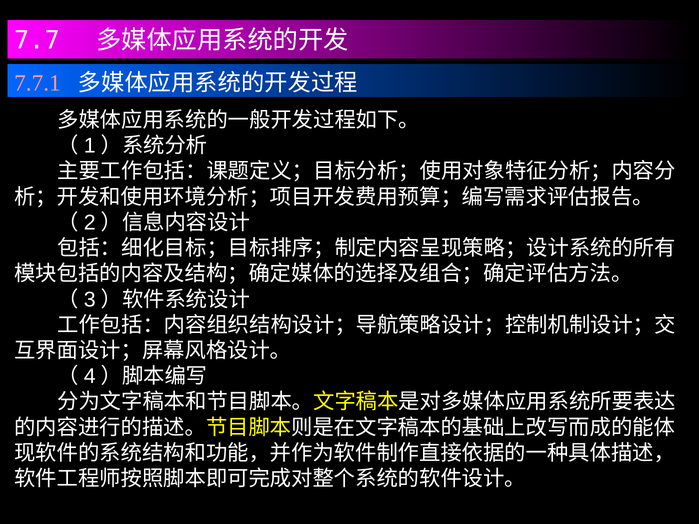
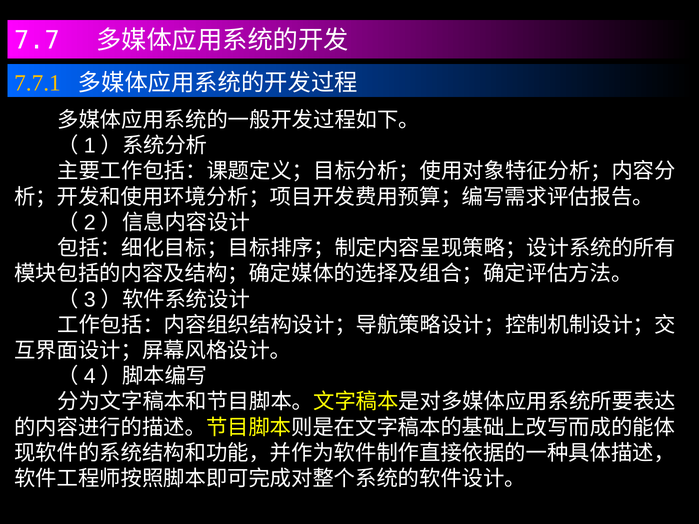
7.7.1 colour: pink -> yellow (37, 83)
